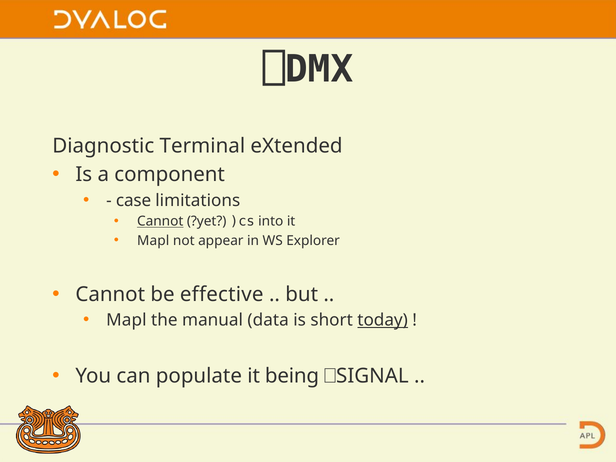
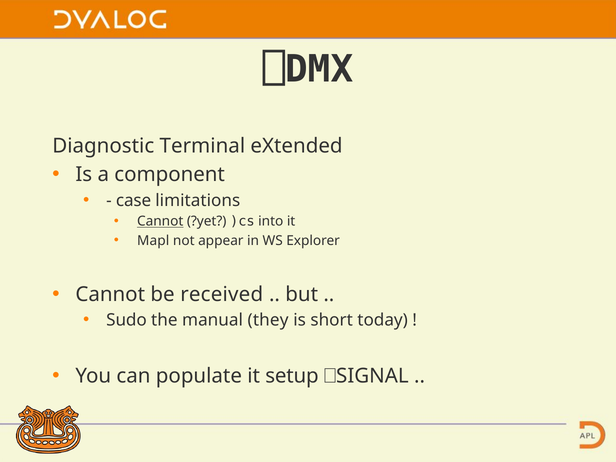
effective: effective -> received (222, 294)
Mapl: Mapl -> Sudo (127, 320)
data: data -> they (268, 320)
today underline: present -> none (383, 320)
being: being -> setup (292, 376)
